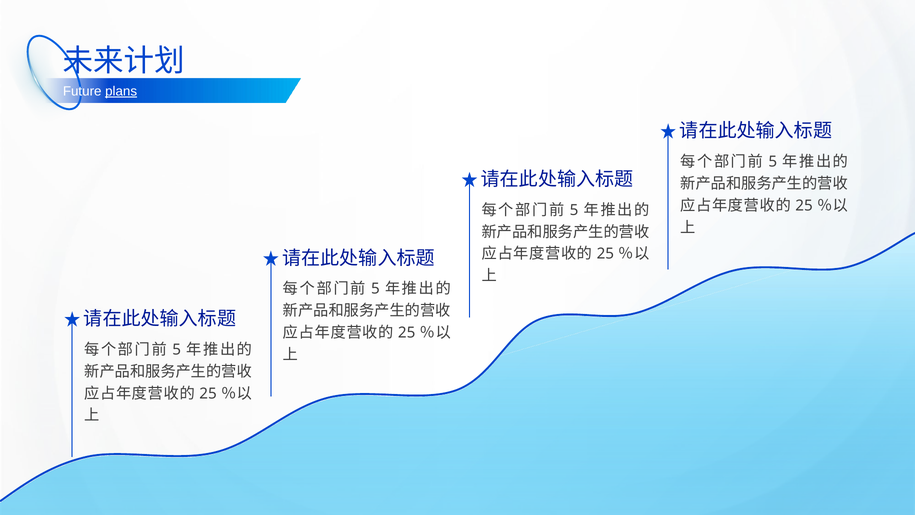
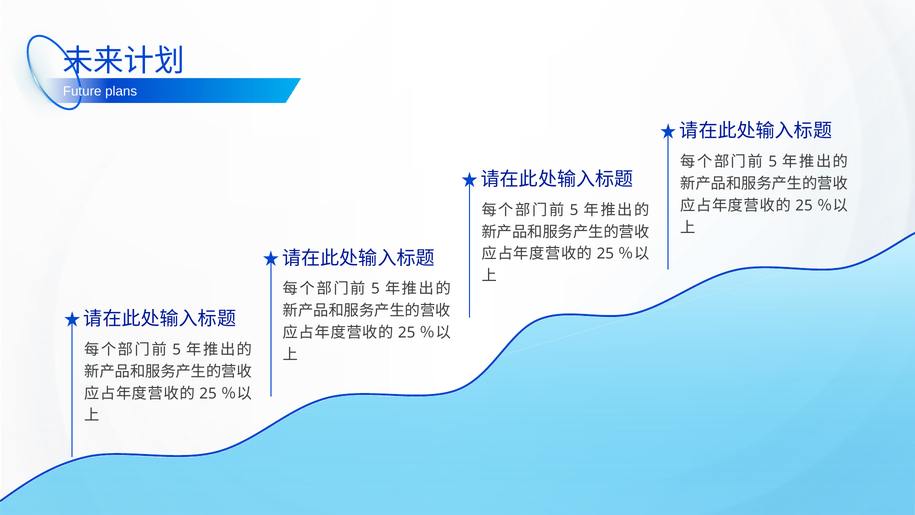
plans underline: present -> none (121, 91)
